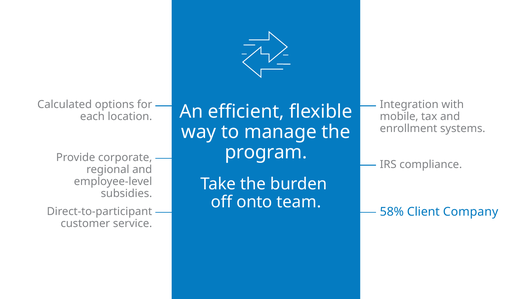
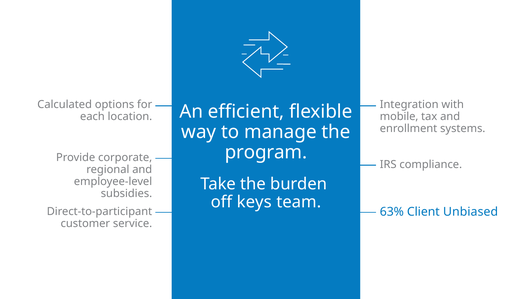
onto: onto -> keys (254, 202)
58%: 58% -> 63% (392, 212)
Company: Company -> Unbiased (471, 212)
